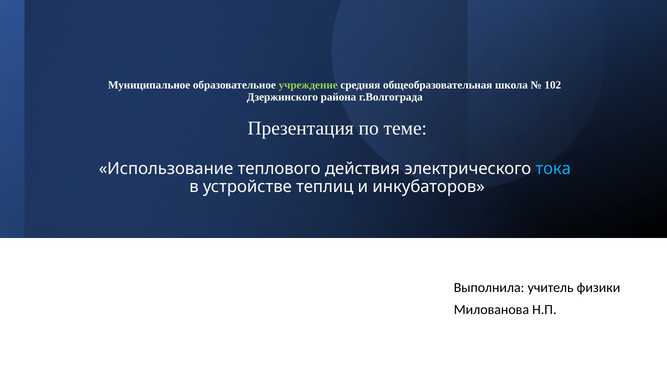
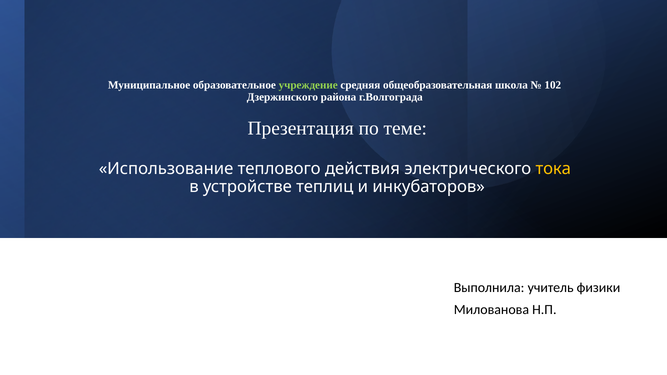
тока colour: light blue -> yellow (553, 169)
